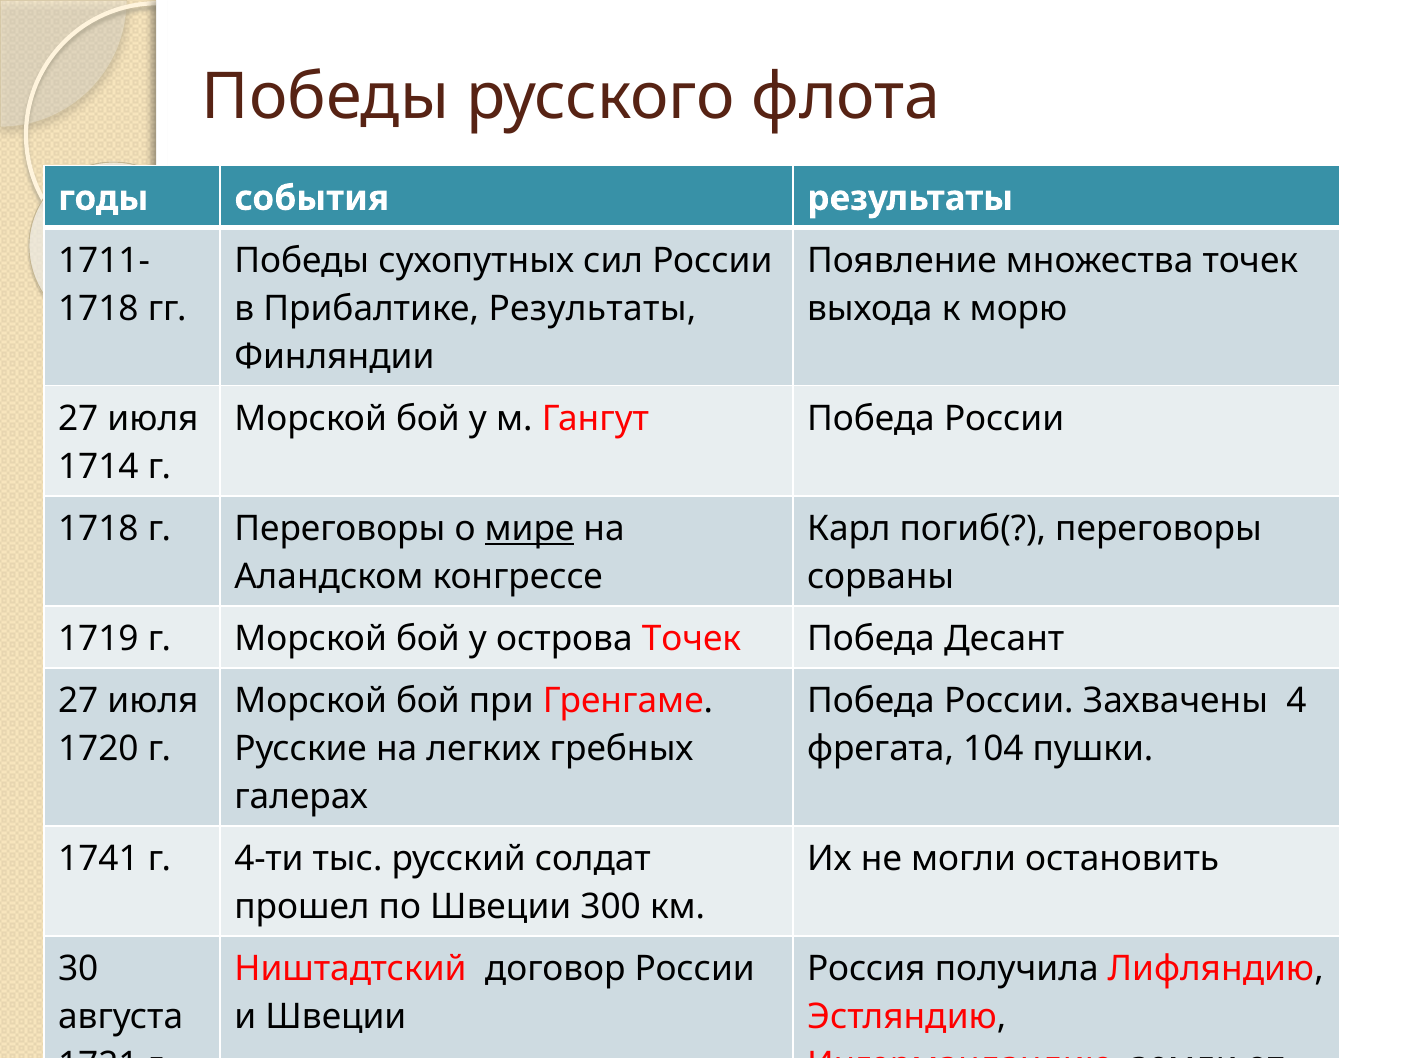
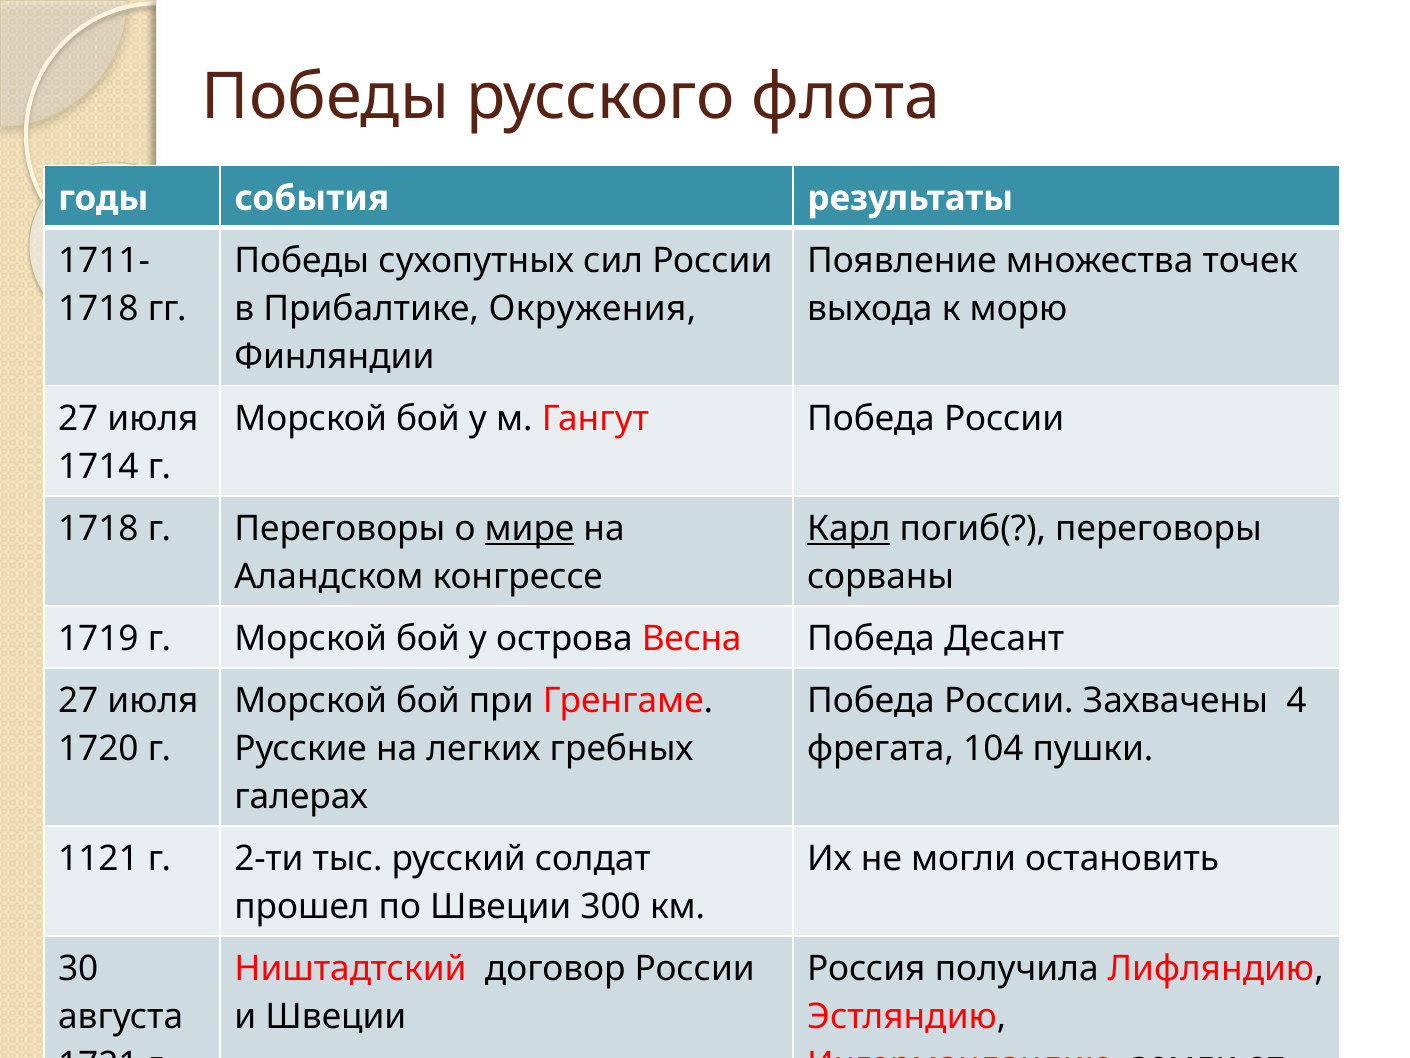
Прибалтике Результаты: Результаты -> Окружения (592, 308)
Карл underline: none -> present (849, 528)
острова Точек: Точек -> Весна (692, 639)
1741: 1741 -> 1121 (98, 859)
4-ти: 4-ти -> 2-ти (269, 859)
